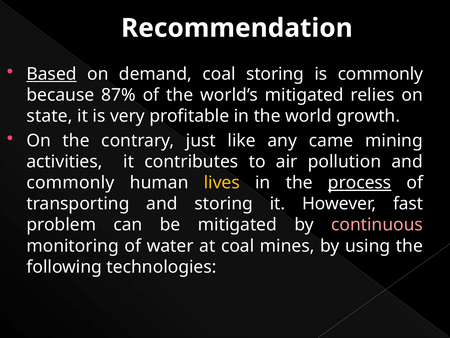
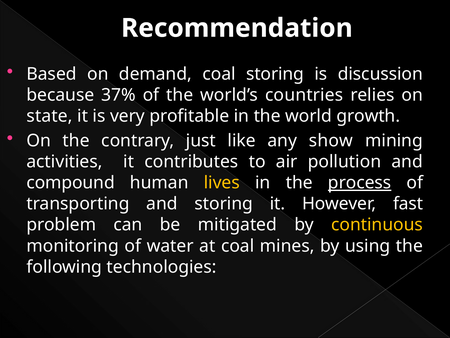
Based underline: present -> none (52, 74)
is commonly: commonly -> discussion (380, 74)
87%: 87% -> 37% (119, 95)
world’s mitigated: mitigated -> countries (304, 95)
came: came -> show (331, 140)
commonly: commonly -> compound (71, 183)
continuous colour: pink -> yellow (377, 225)
